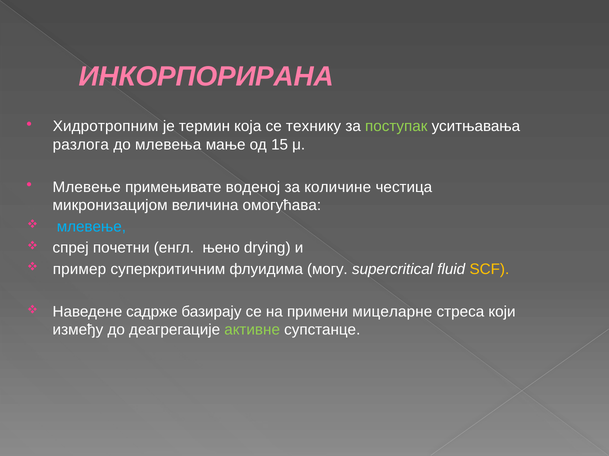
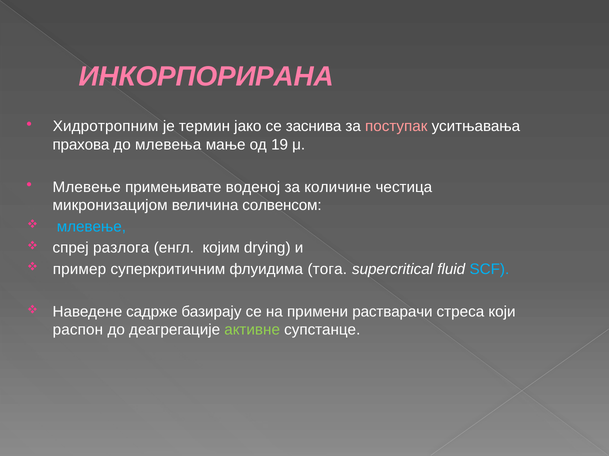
која: која -> јако (248, 126)
технику: технику -> заснива (314, 126)
поступак colour: light green -> pink (396, 126)
разлога: разлога -> прахова (81, 145)
15: 15 -> 19 (280, 145)
омогућава: омогућава -> солвенсом (282, 206)
почетни: почетни -> разлога (121, 248)
њено: њено -> којим (221, 248)
могу: могу -> тога (327, 270)
SCF colour: yellow -> light blue (489, 270)
мицеларне: мицеларне -> растварачи (392, 312)
између: између -> распон (78, 330)
